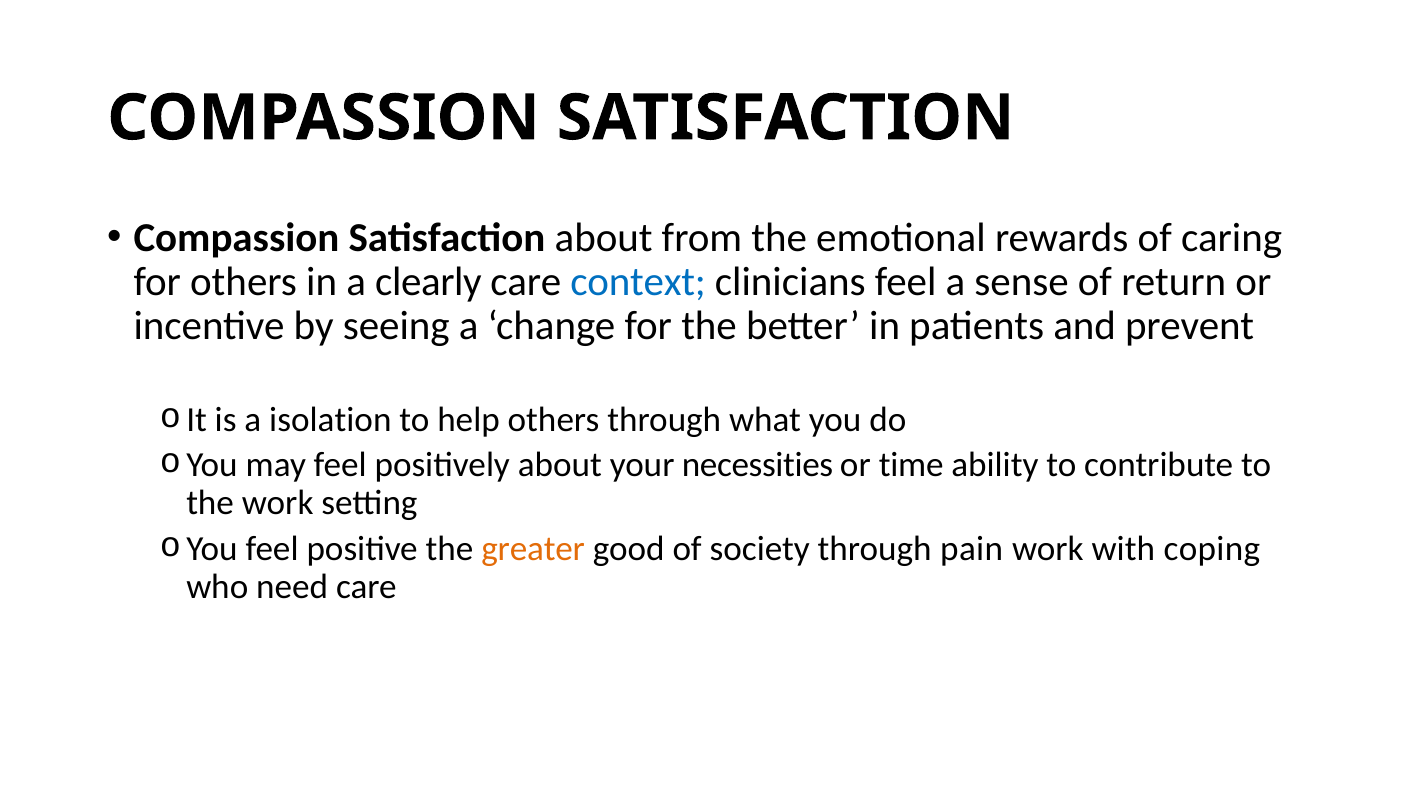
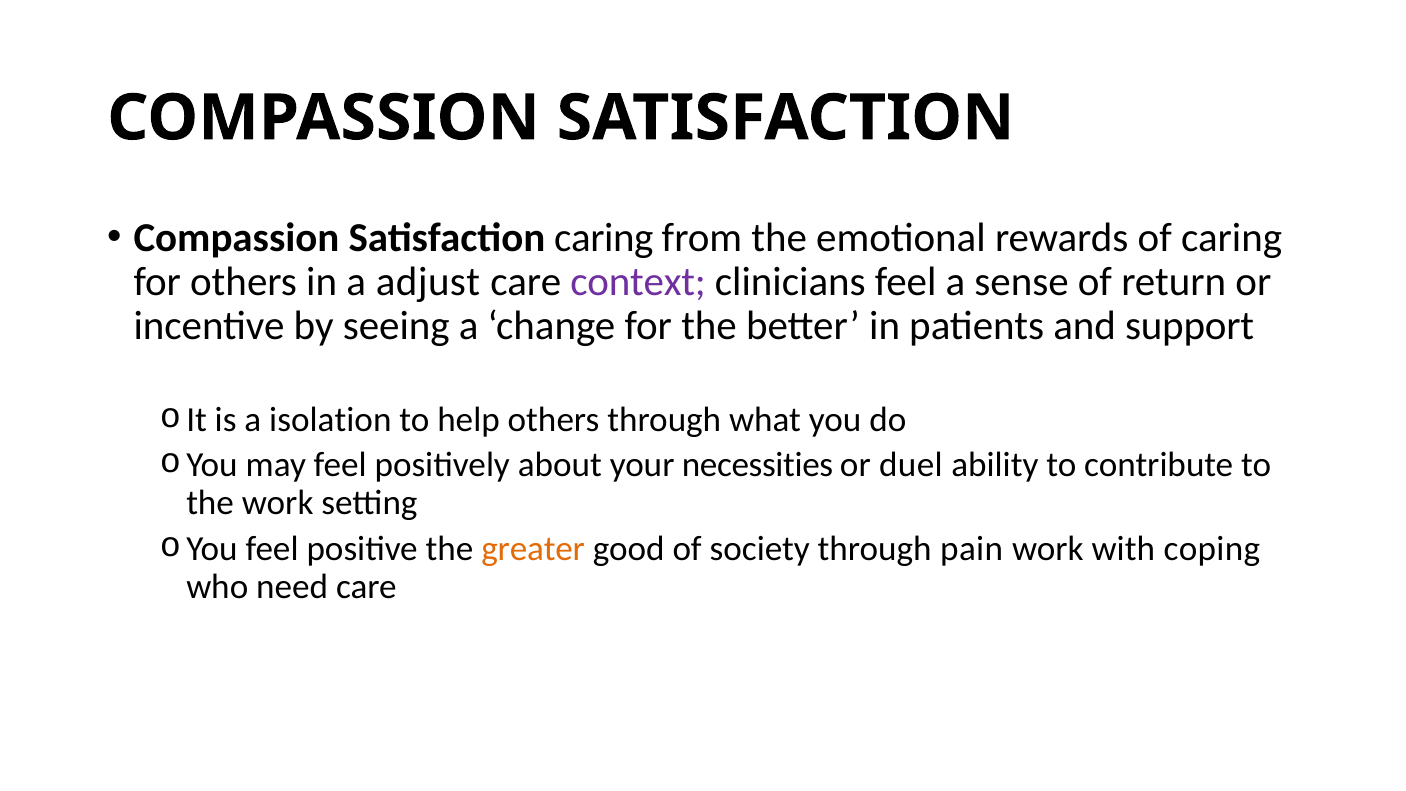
Satisfaction about: about -> caring (604, 238)
clearly: clearly -> adjust (428, 282)
context colour: blue -> purple (638, 282)
prevent: prevent -> support (1190, 326)
time: time -> duel (911, 465)
